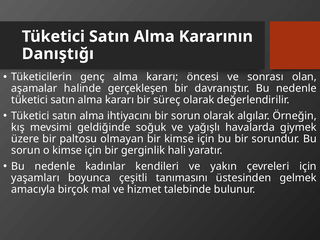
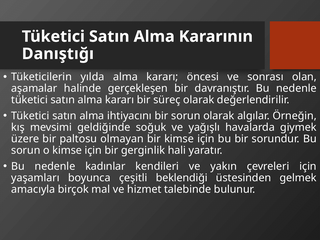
genç: genç -> yılda (92, 77)
tanımasını: tanımasını -> beklendiği (182, 178)
